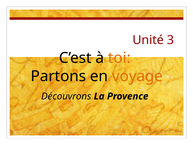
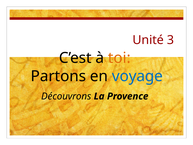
voyage colour: orange -> blue (137, 76)
